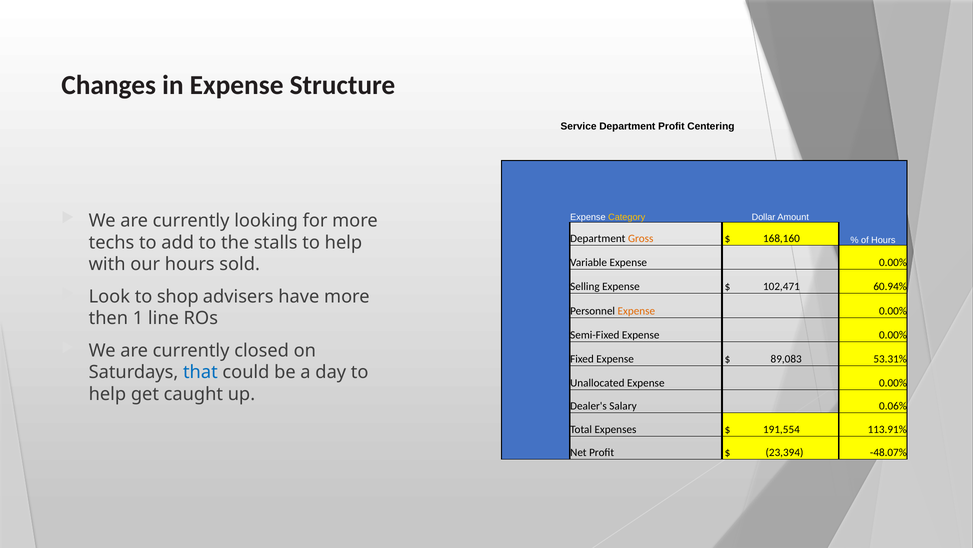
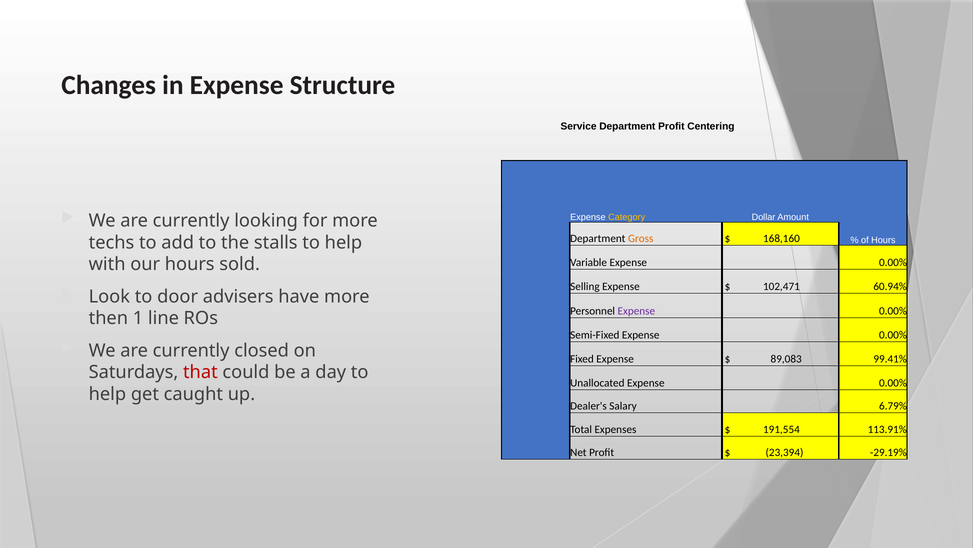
shop: shop -> door (178, 296)
Expense colour: orange -> purple (636, 310)
53.31%: 53.31% -> 99.41% (890, 359)
that colour: blue -> red (200, 372)
0.06%: 0.06% -> 6.79% (893, 406)
-48.07%: -48.07% -> -29.19% (888, 452)
